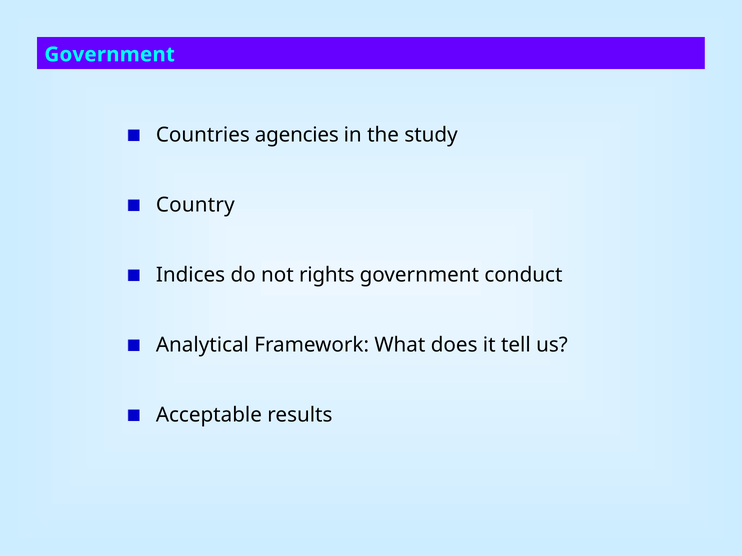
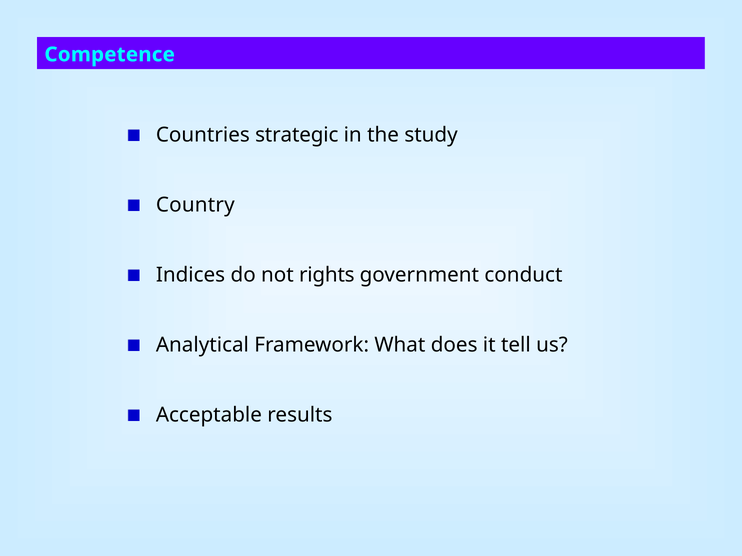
Government: Government -> Competence (110, 55)
agencies: agencies -> strategic (297, 135)
